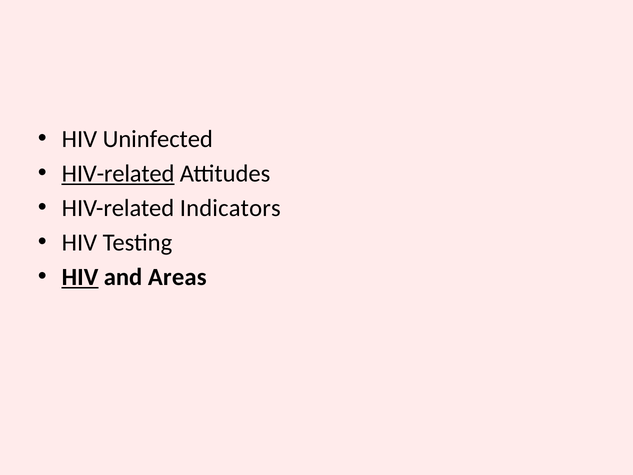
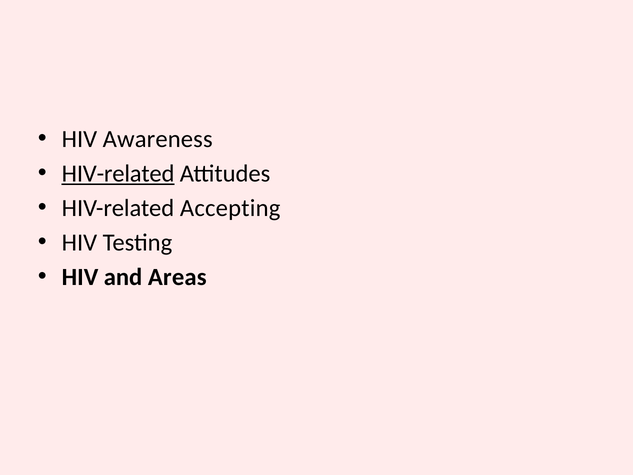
Uninfected: Uninfected -> Awareness (158, 139)
Indicators: Indicators -> Accepting (230, 208)
HIV underline: present -> none (80, 277)
